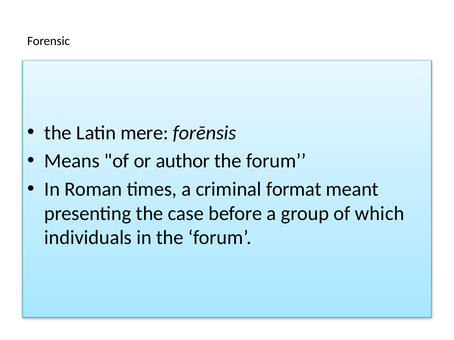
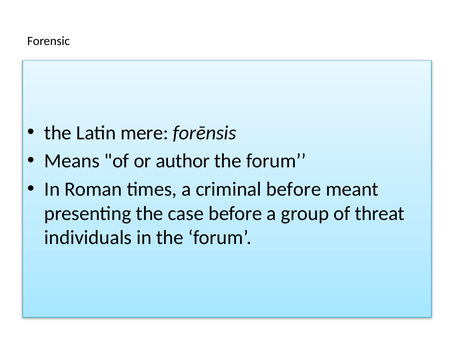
criminal format: format -> before (294, 189)
which: which -> threat (380, 214)
